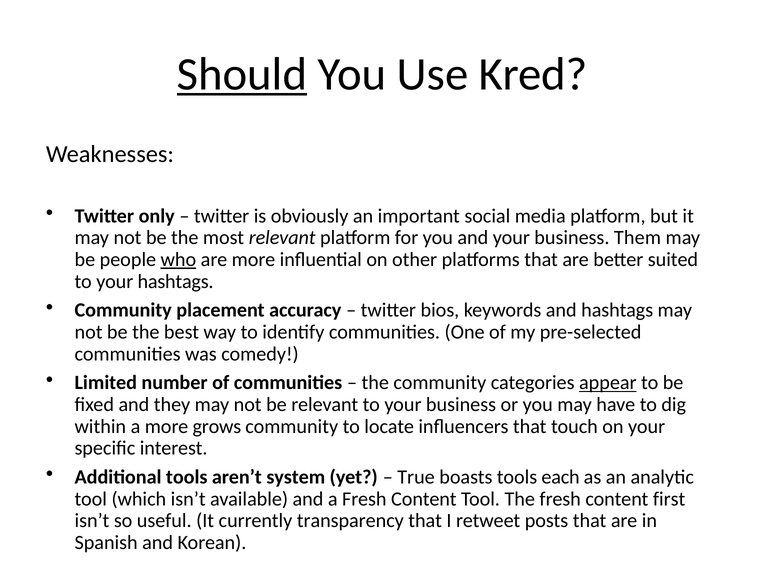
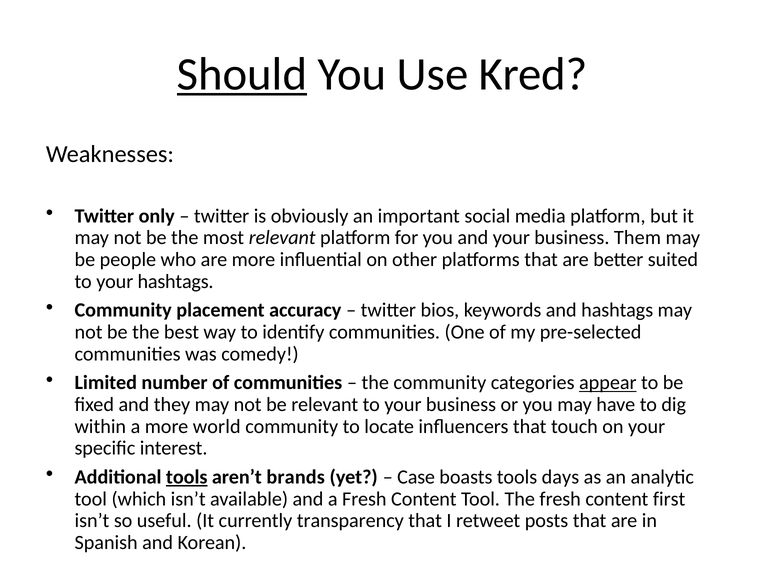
who underline: present -> none (178, 260)
grows: grows -> world (217, 426)
tools underline: none -> present (187, 477)
system: system -> brands (296, 477)
True: True -> Case (416, 477)
each: each -> days (560, 477)
